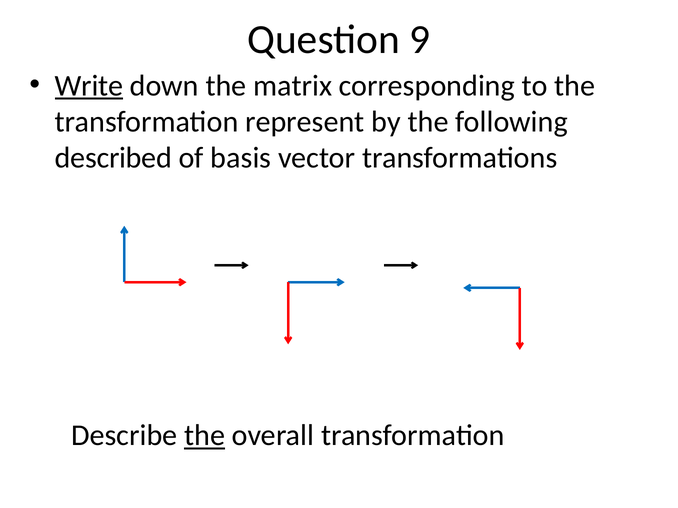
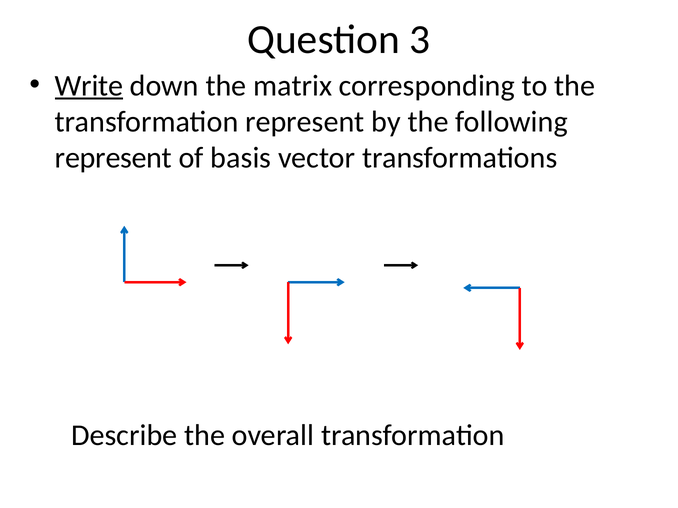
9: 9 -> 3 (420, 40)
described: described -> represent (113, 158)
the underline: present -> none (205, 436)
